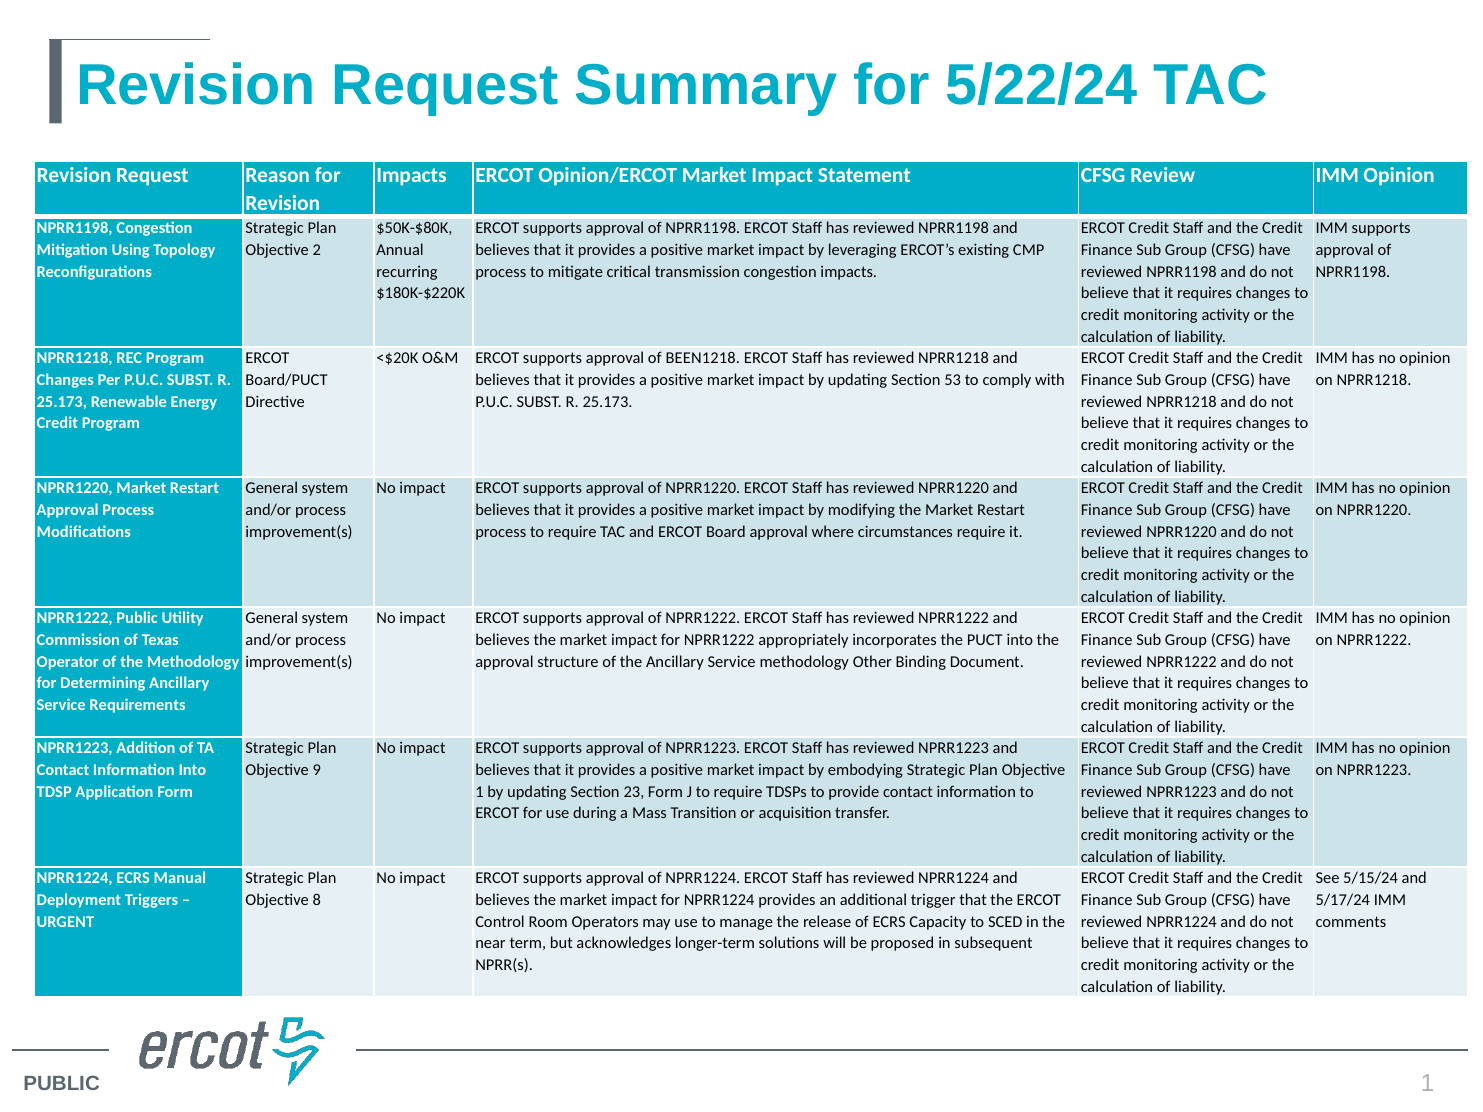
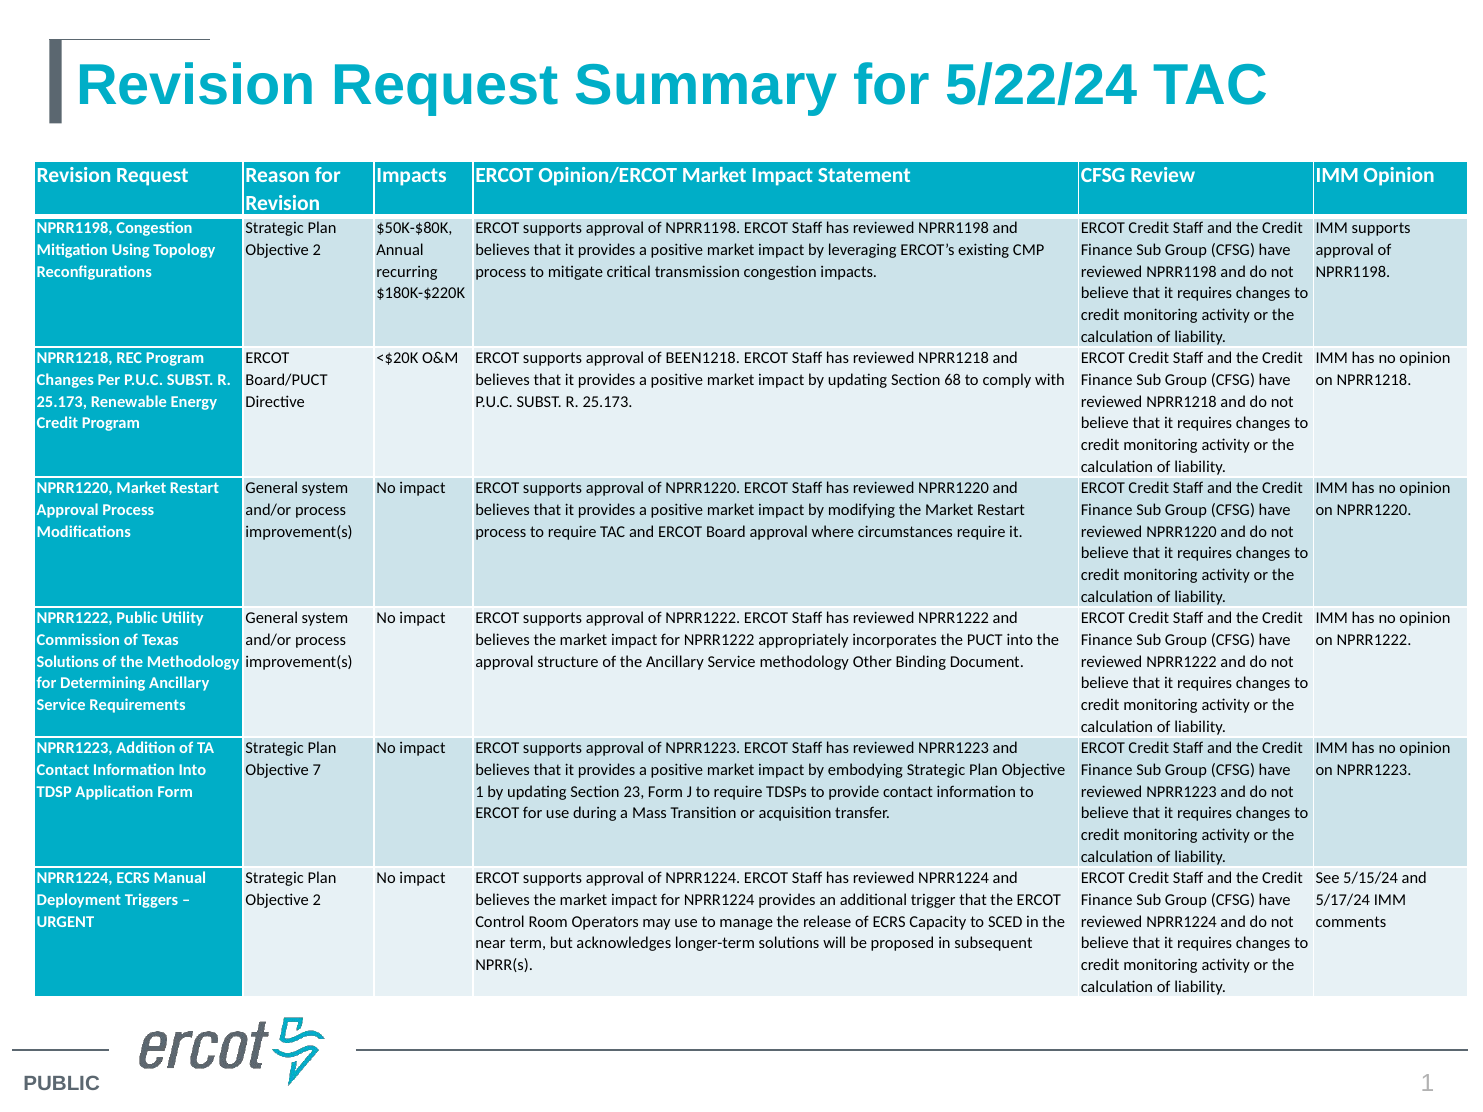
53: 53 -> 68 (953, 380)
Operator: Operator -> Solutions (68, 662)
9: 9 -> 7 (317, 770)
8: 8 -> 2 (317, 900)
